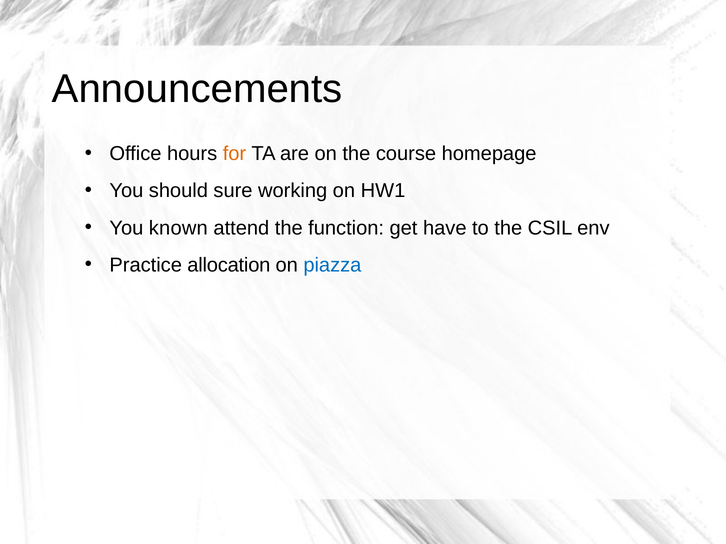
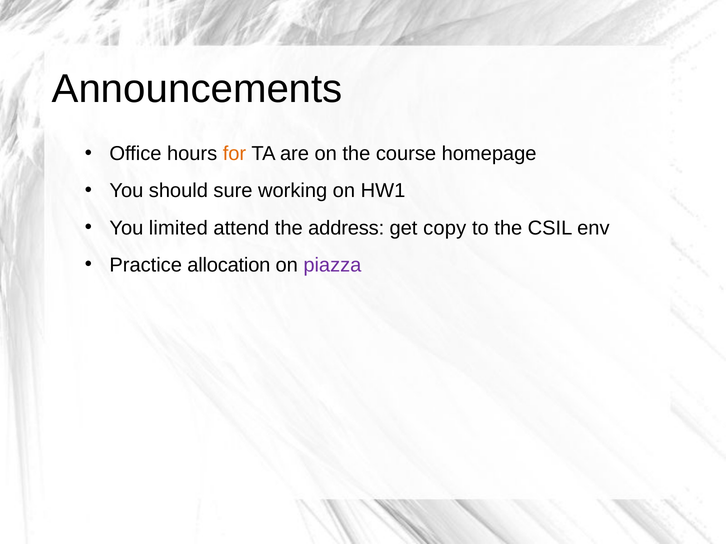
known: known -> limited (178, 228)
function: function -> address (346, 228)
have: have -> copy (445, 228)
piazza colour: blue -> purple (332, 265)
